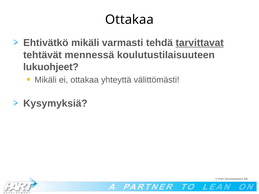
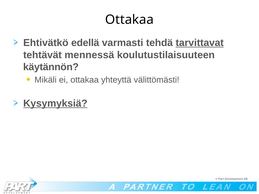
Ehtivätkö mikäli: mikäli -> edellä (85, 43)
lukuohjeet: lukuohjeet -> käytännön (51, 67)
Kysymyksiä underline: none -> present (55, 104)
